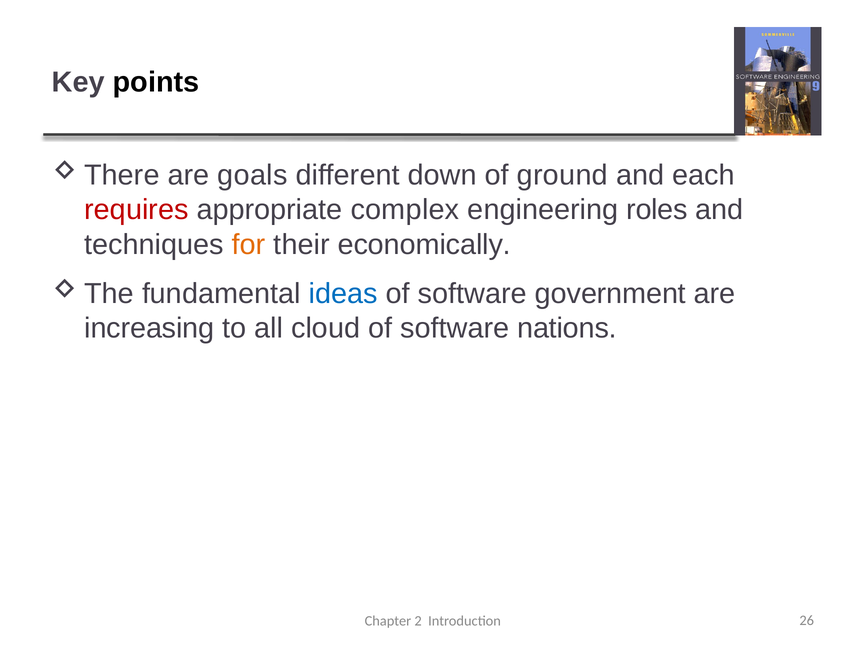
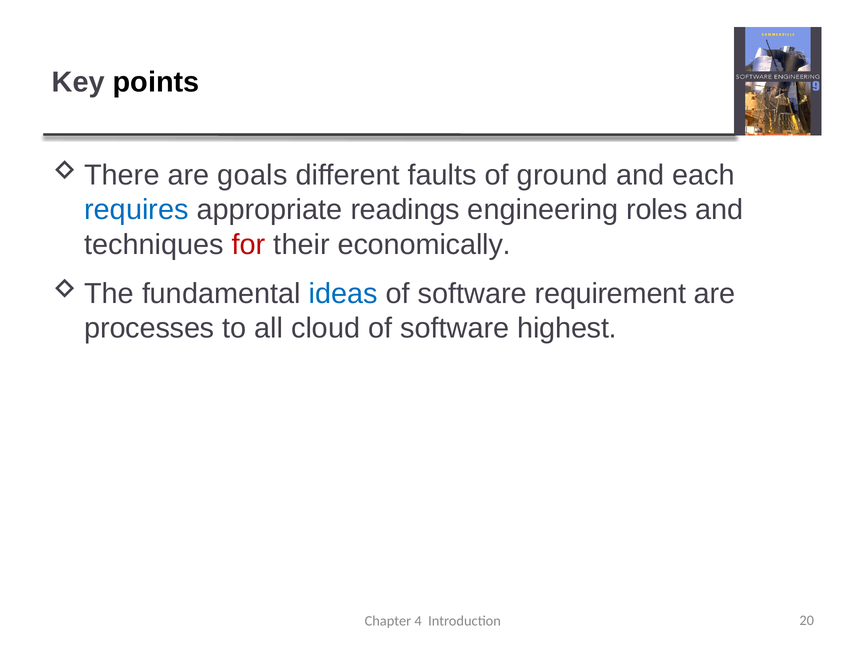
down: down -> faults (442, 175)
requires colour: red -> blue (136, 210)
complex: complex -> readings (405, 210)
for colour: orange -> red (249, 244)
government: government -> requirement (610, 294)
increasing: increasing -> processes (149, 328)
nations: nations -> highest (567, 328)
2: 2 -> 4 (418, 620)
26: 26 -> 20 (807, 620)
